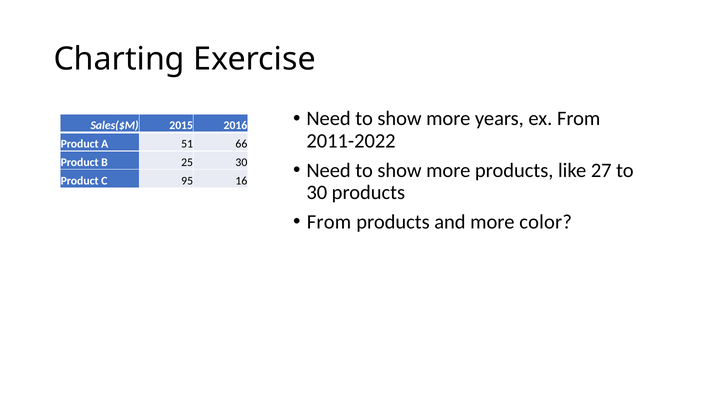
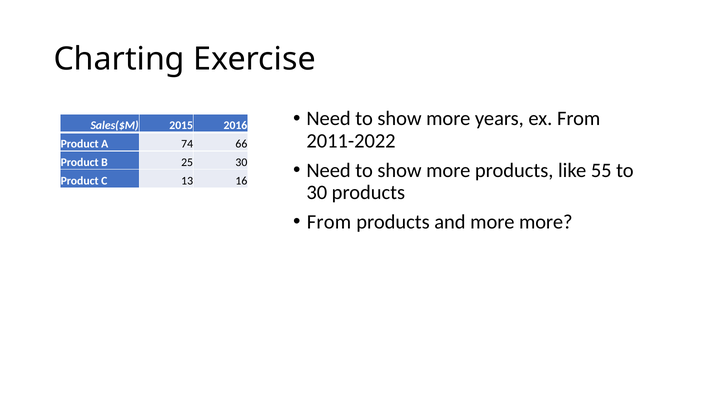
51: 51 -> 74 (187, 144)
27: 27 -> 55 (601, 170)
95: 95 -> 13 (187, 181)
more color: color -> more (546, 222)
